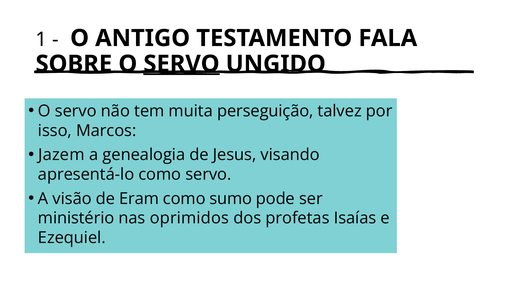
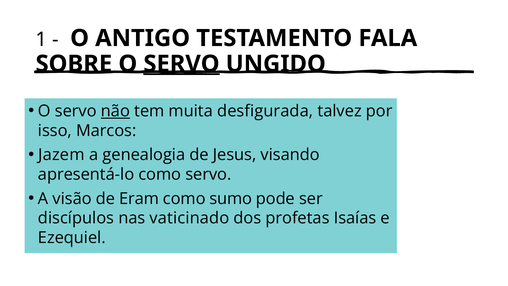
não underline: none -> present (115, 111)
perseguição: perseguição -> desfigurada (265, 111)
ministério: ministério -> discípulos (76, 218)
oprimidos: oprimidos -> vaticinado (189, 218)
